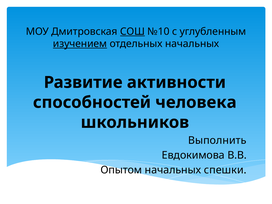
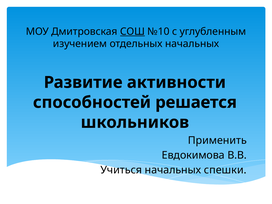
изучением underline: present -> none (80, 44)
человека: человека -> решается (196, 102)
Выполнить: Выполнить -> Применить (217, 140)
Опытом: Опытом -> Учиться (121, 170)
